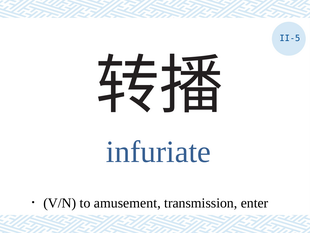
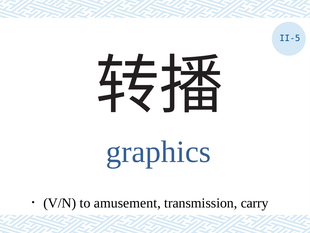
infuriate: infuriate -> graphics (158, 151)
enter: enter -> carry (255, 203)
